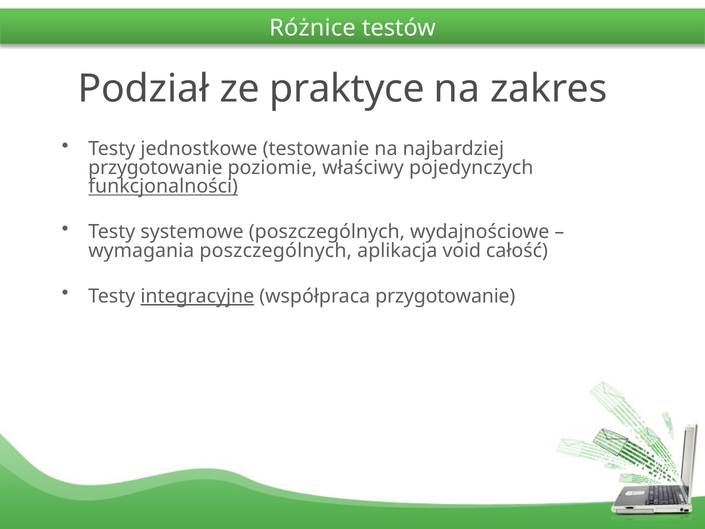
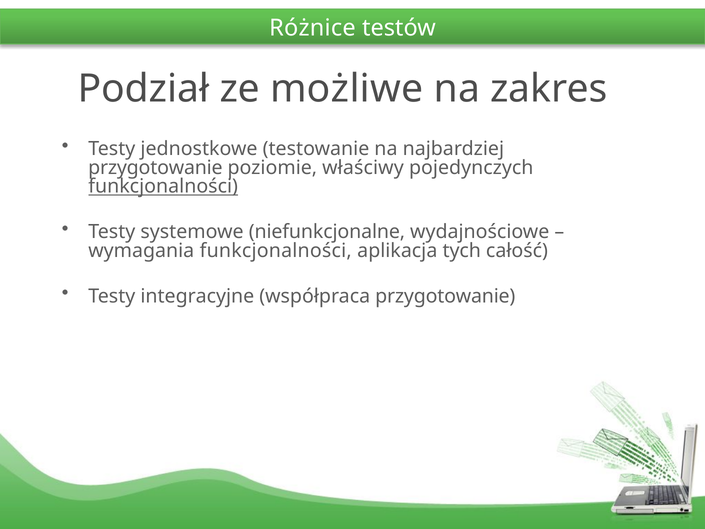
praktyce: praktyce -> możliwe (347, 89)
systemowe poszczególnych: poszczególnych -> niefunkcjonalne (327, 232)
wymagania poszczególnych: poszczególnych -> funkcjonalności (276, 251)
void: void -> tych (462, 251)
integracyjne underline: present -> none (197, 296)
